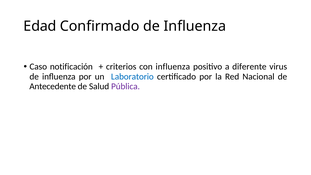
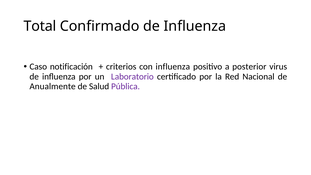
Edad: Edad -> Total (40, 26)
diferente: diferente -> posterior (249, 67)
Laboratorio colour: blue -> purple (132, 77)
Antecedente: Antecedente -> Anualmente (53, 86)
